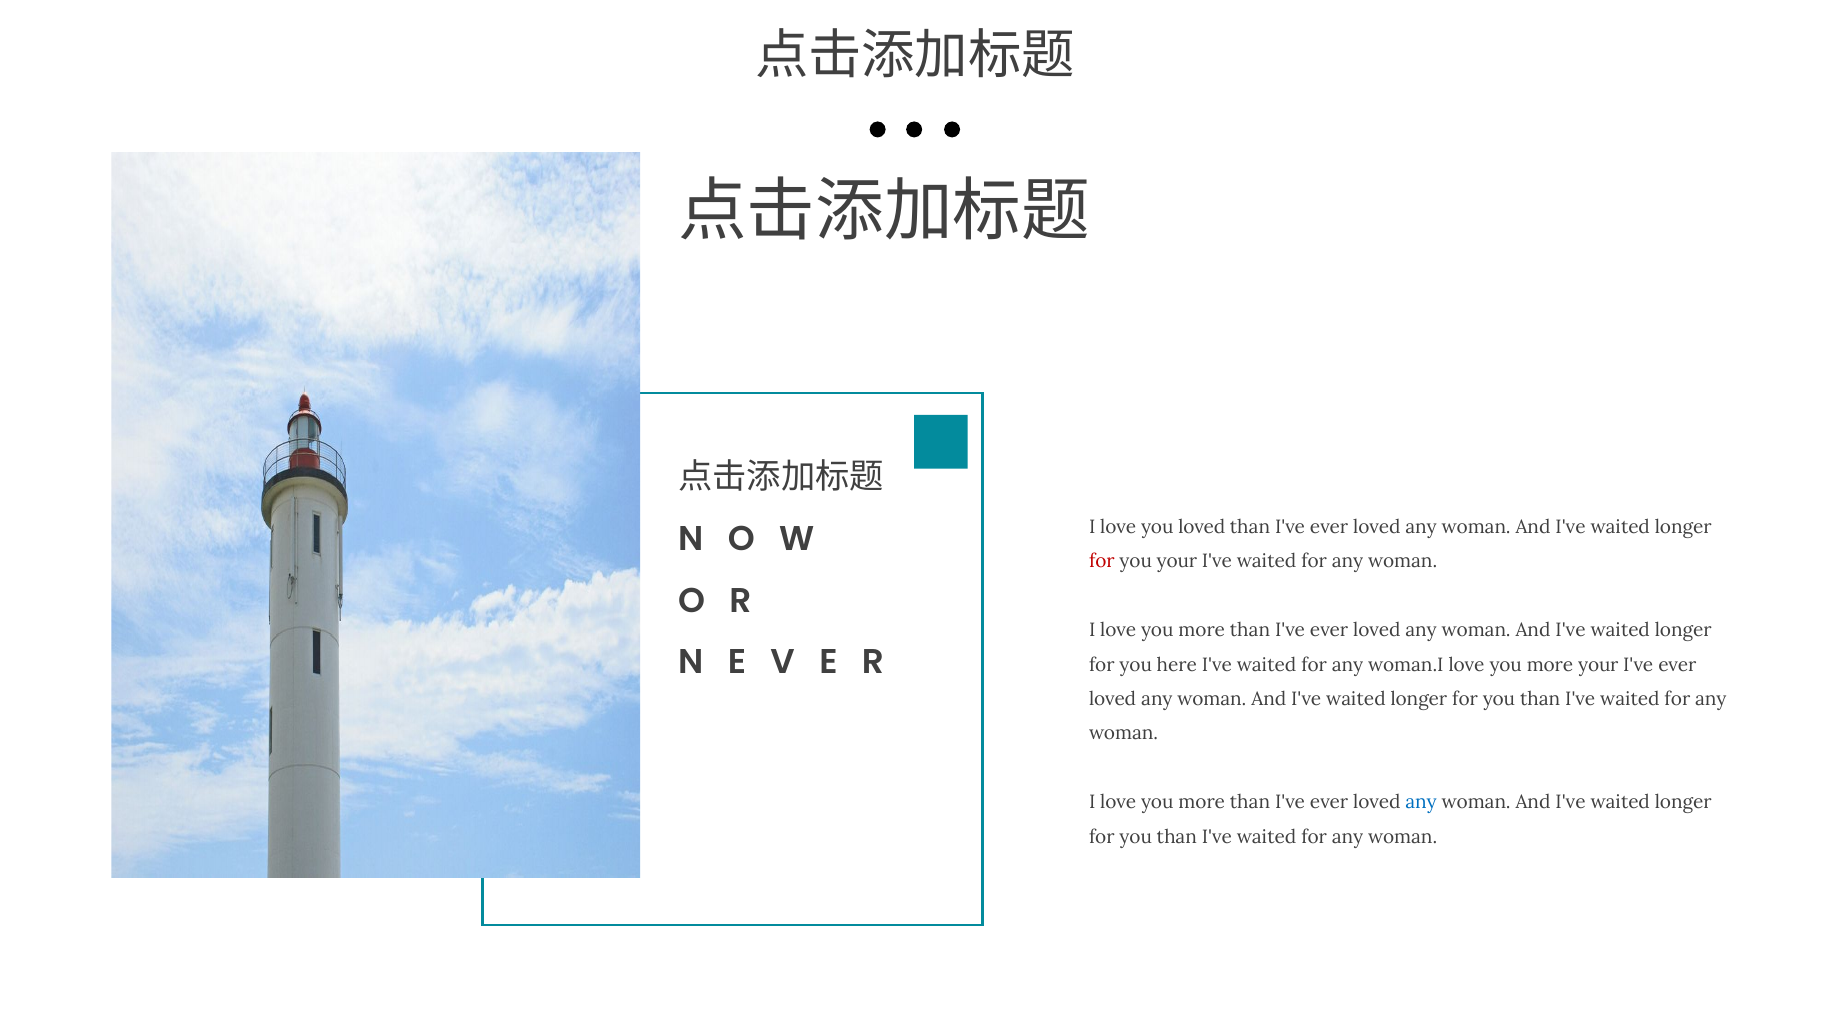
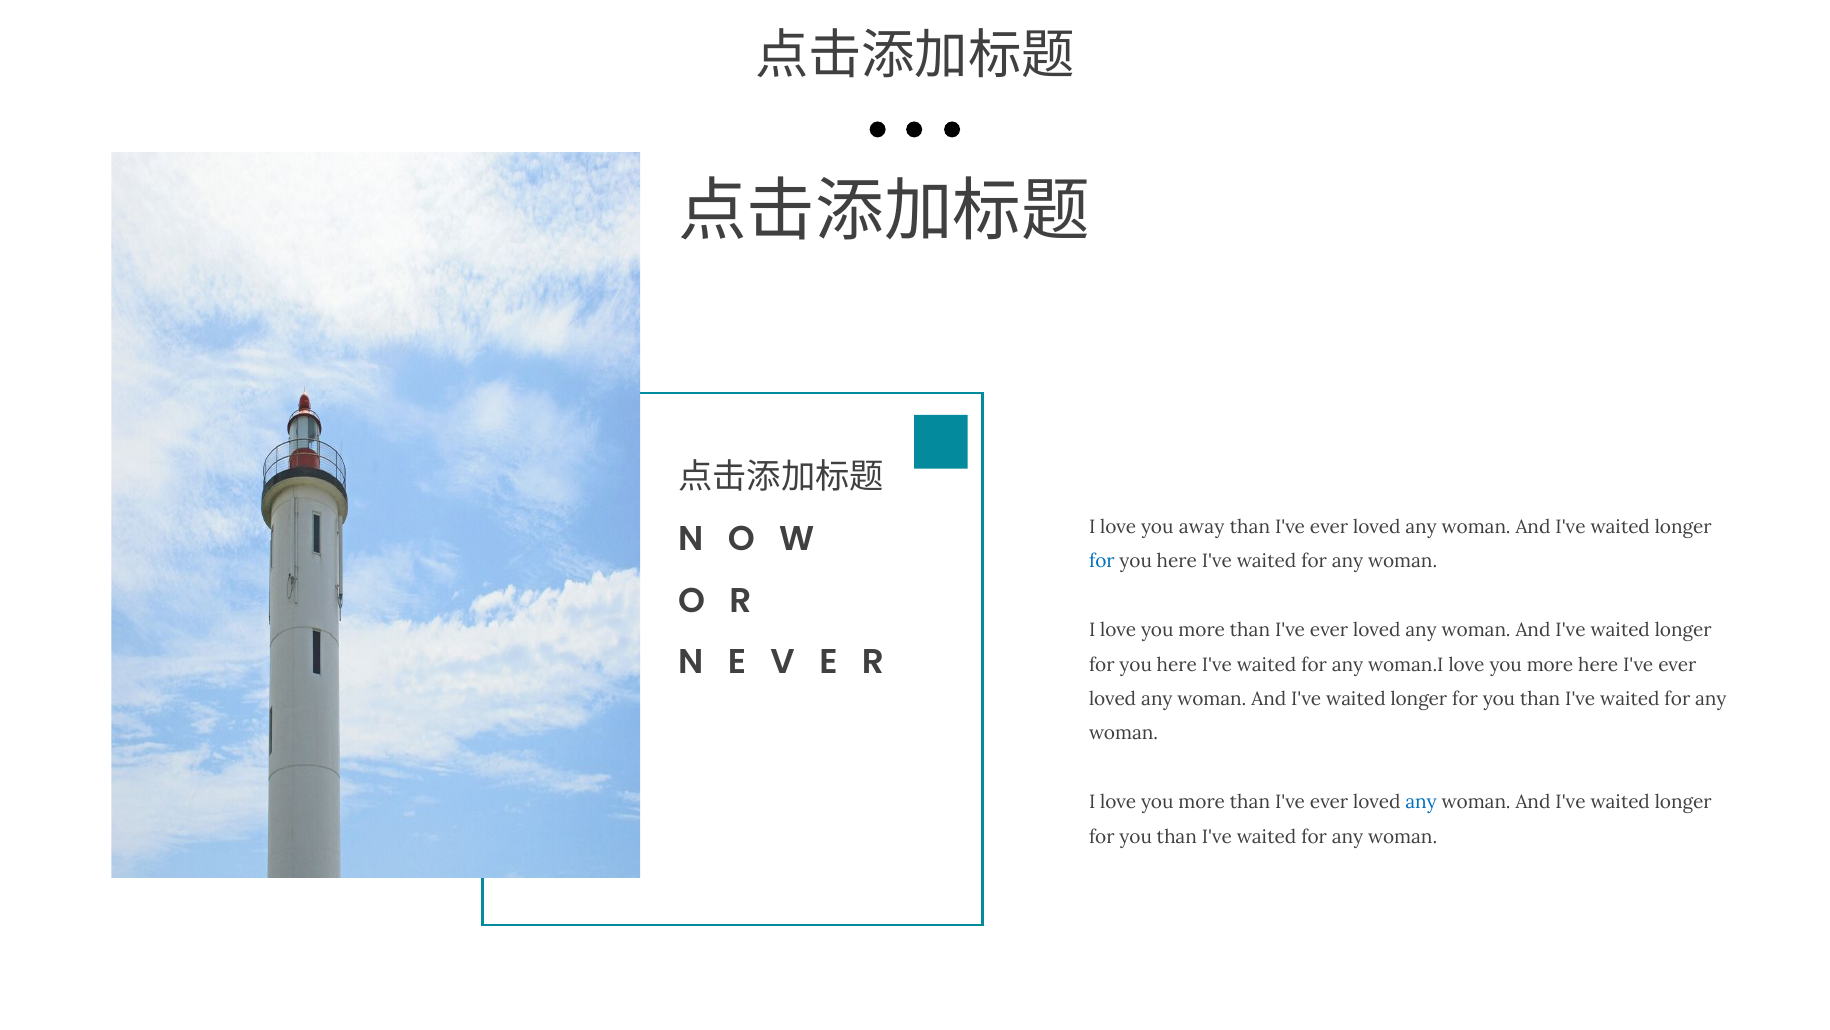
you loved: loved -> away (1202, 527)
for colour: red -> blue (1102, 561)
your: your -> here (1177, 561)
more your: your -> here (1598, 664)
